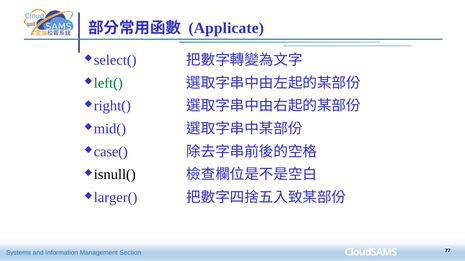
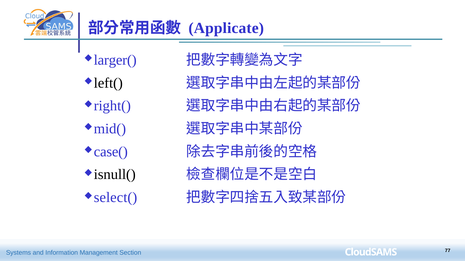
select(: select( -> larger( (115, 60)
left( colour: green -> black (108, 83)
larger(: larger( -> select( (116, 198)
